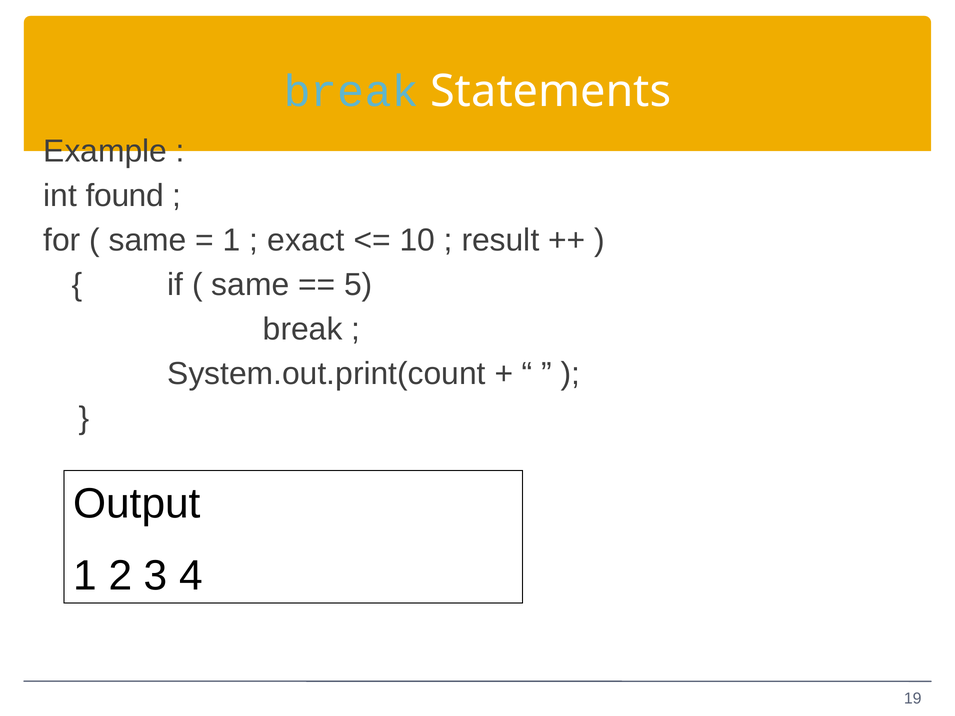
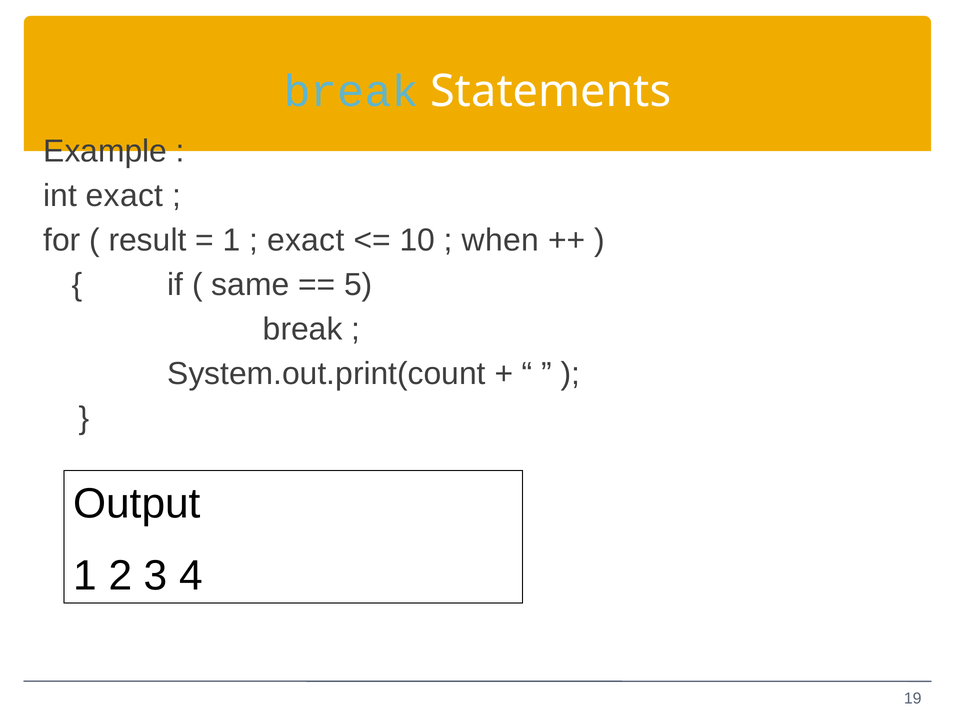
int found: found -> exact (124, 196)
same: same -> result (148, 240)
result: result -> when (500, 240)
